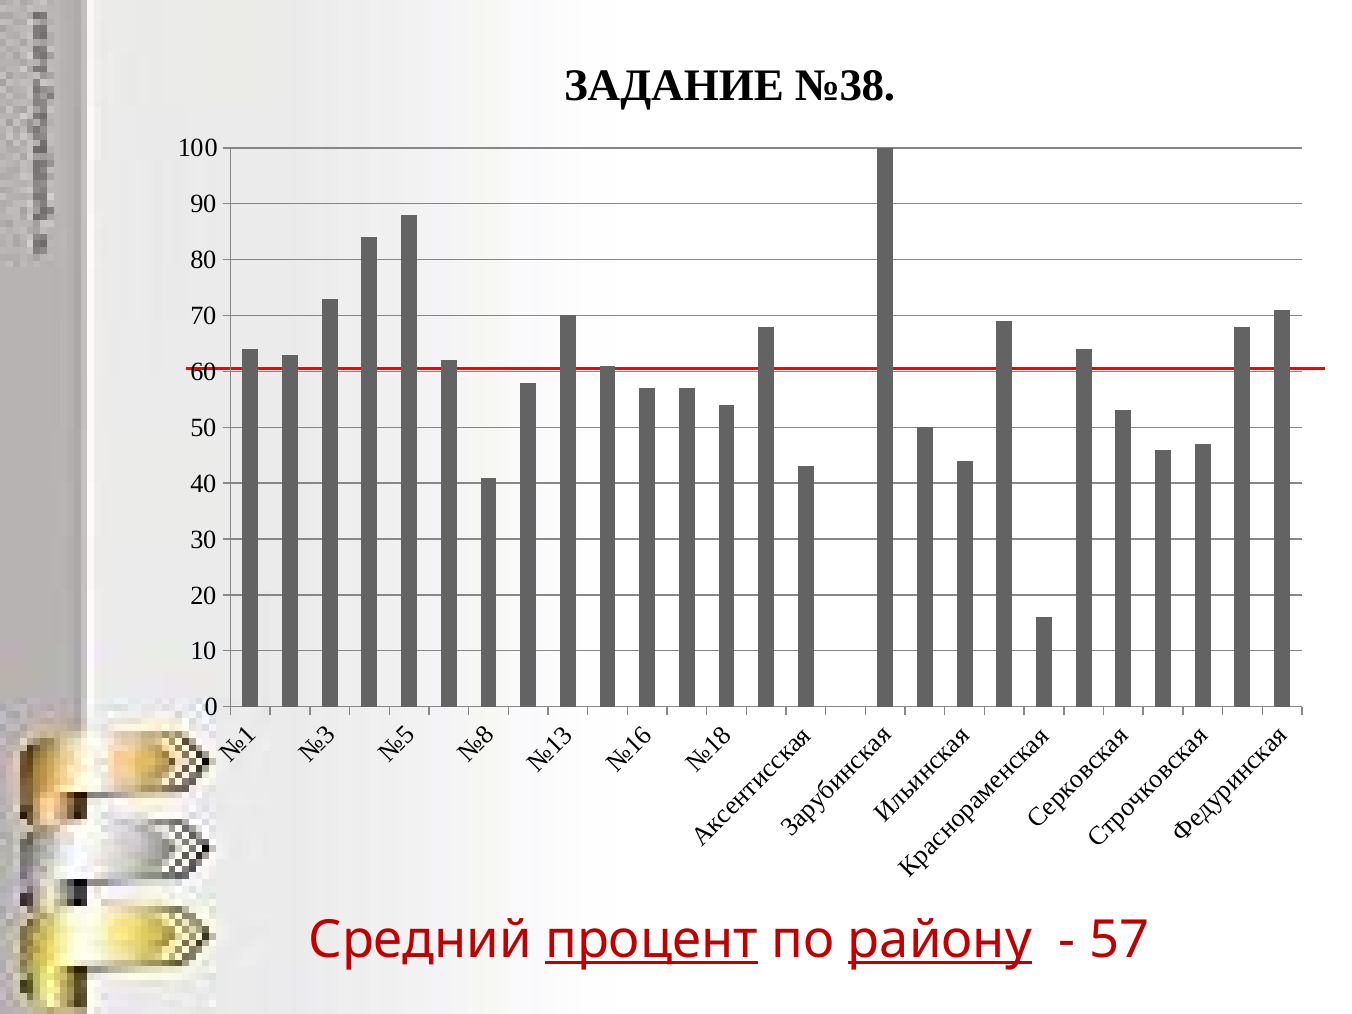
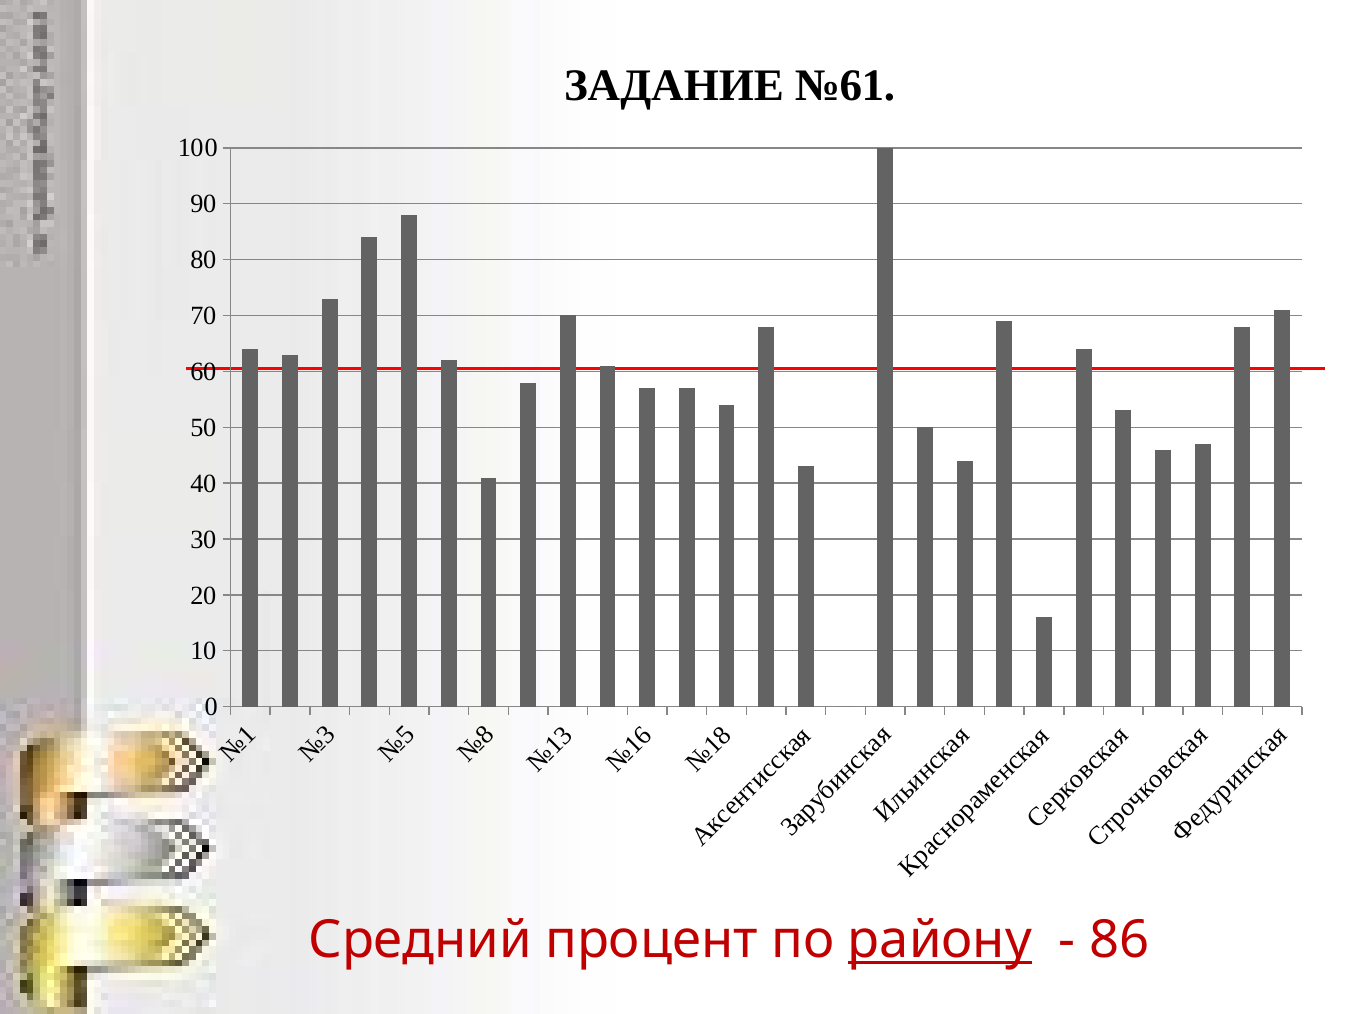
№38: №38 -> №61 (845, 86)
процент underline: present -> none (652, 940)
57: 57 -> 86 (1120, 940)
